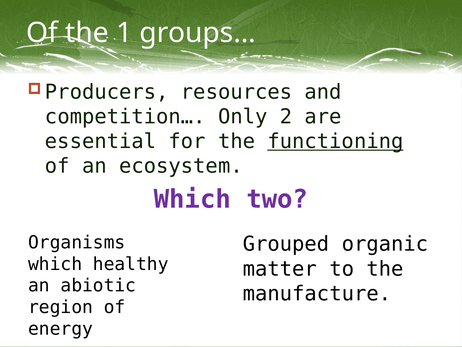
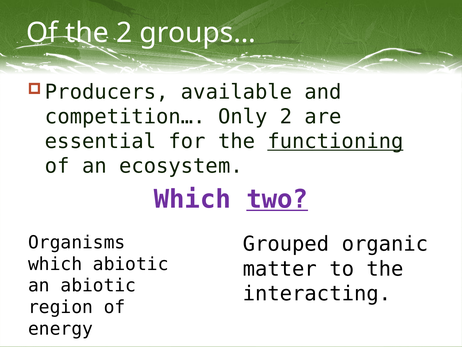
the 1: 1 -> 2 (124, 33)
resources: resources -> available (237, 92)
two underline: none -> present (277, 199)
which healthy: healthy -> abiotic (131, 264)
manufacture: manufacture -> interacting (317, 293)
